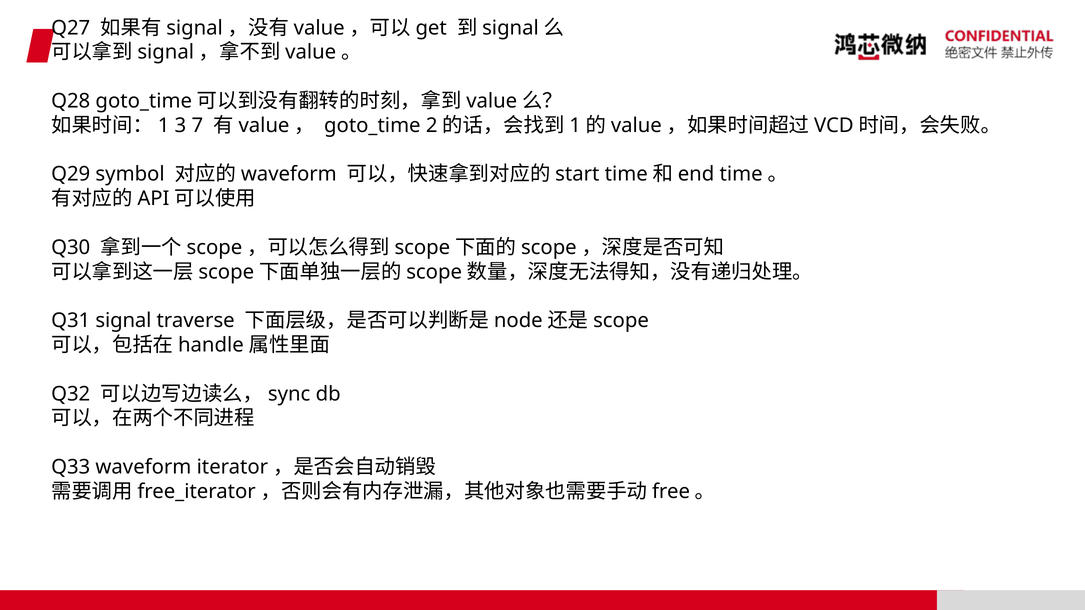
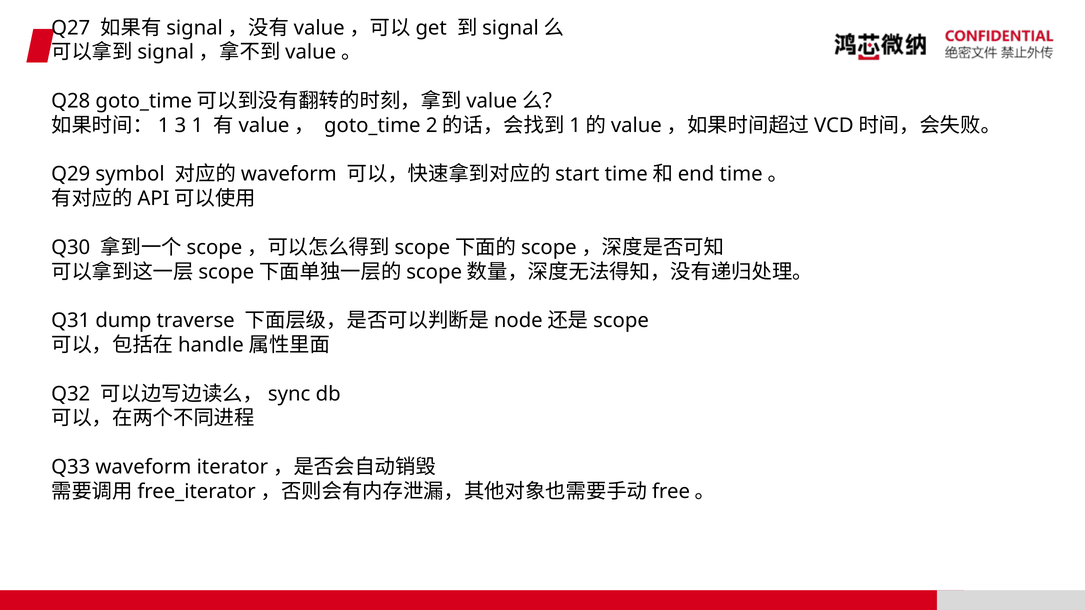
7: 7 -> 1 (197, 126)
signal: signal -> dump (123, 321)
